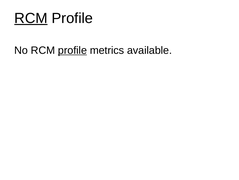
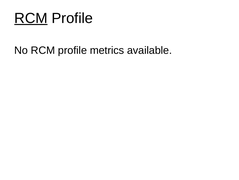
profile underline: present -> none (72, 50)
